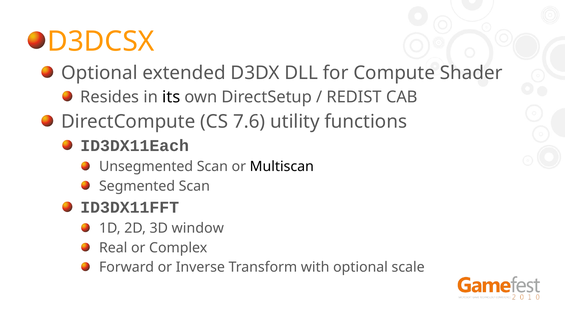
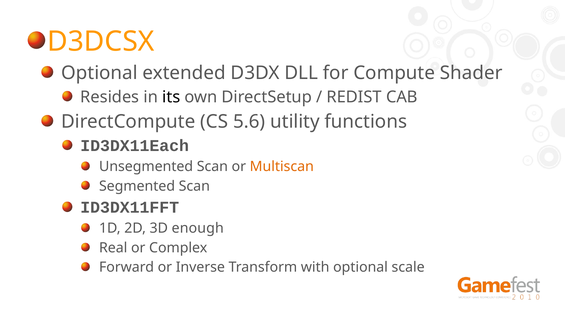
7.6: 7.6 -> 5.6 (249, 122)
Multiscan colour: black -> orange (282, 166)
window: window -> enough (198, 228)
